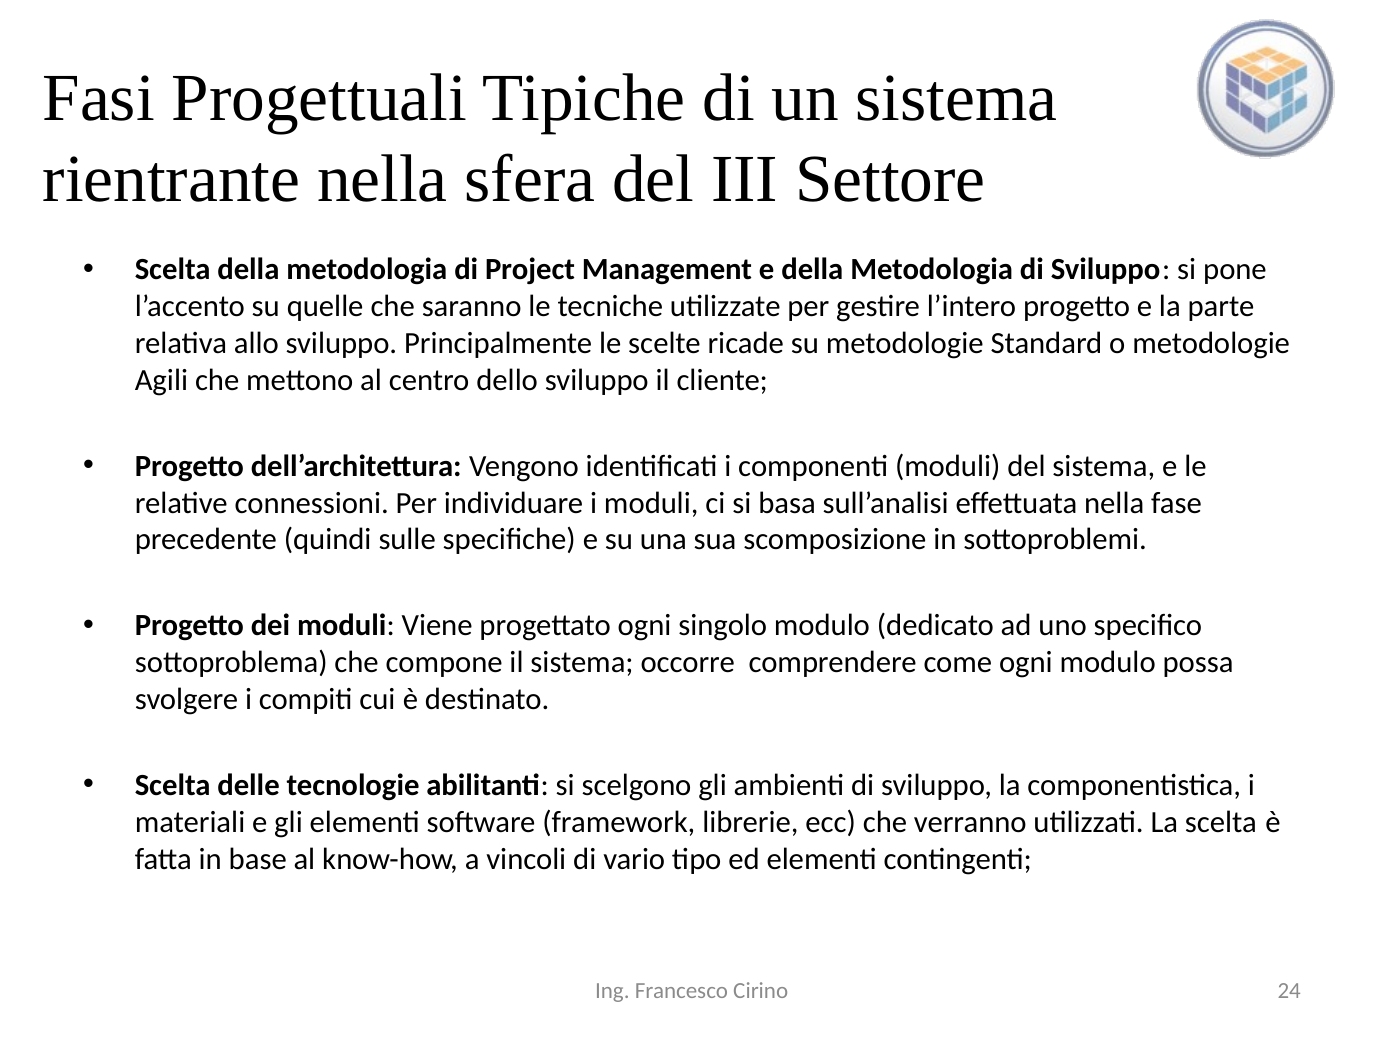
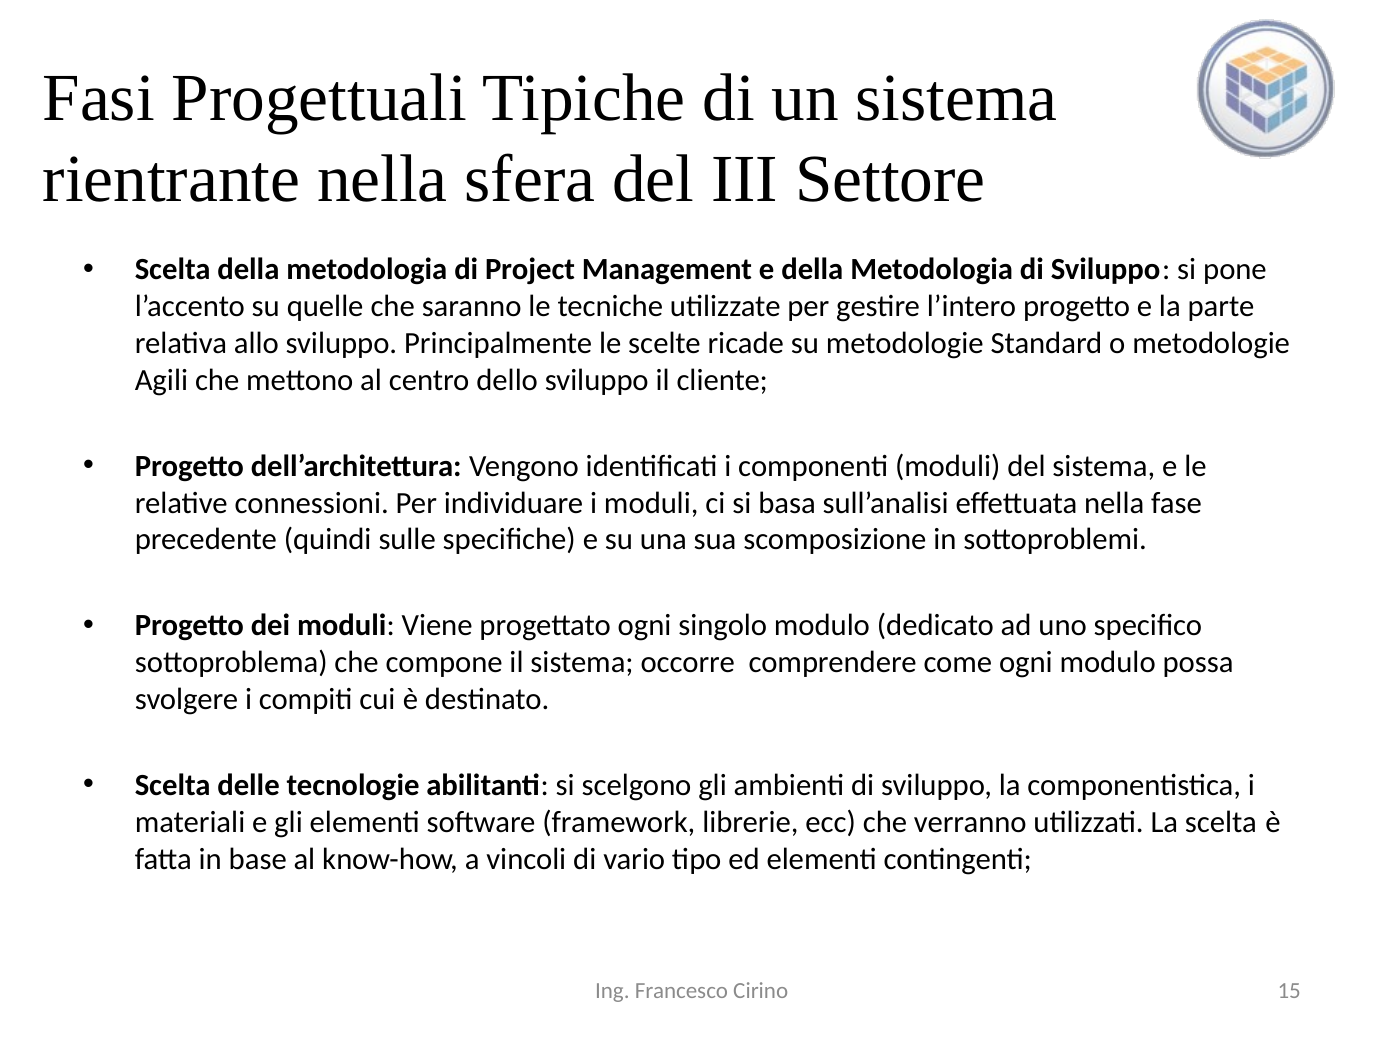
24: 24 -> 15 (1289, 991)
